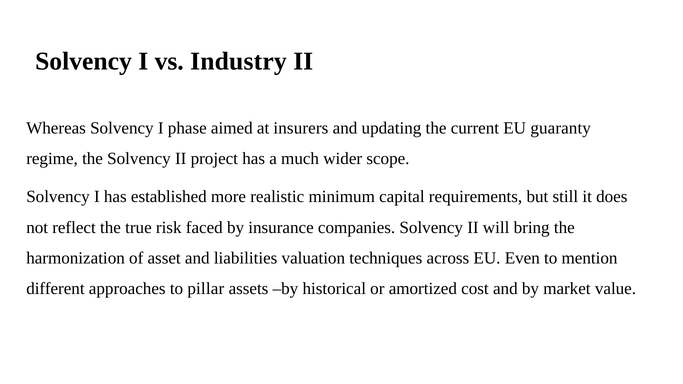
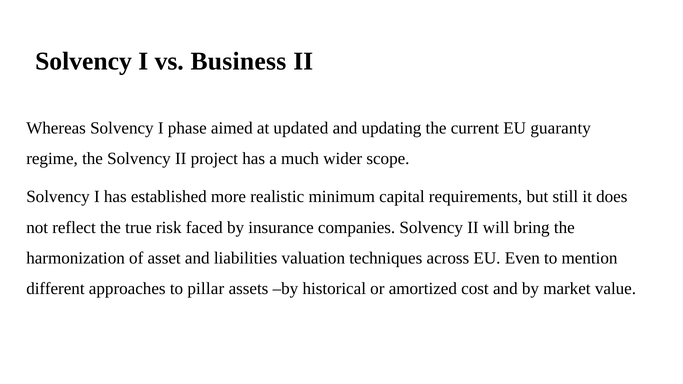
Industry: Industry -> Business (238, 61)
insurers: insurers -> updated (301, 128)
